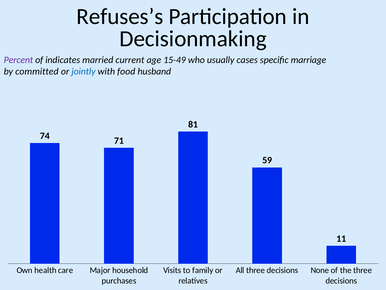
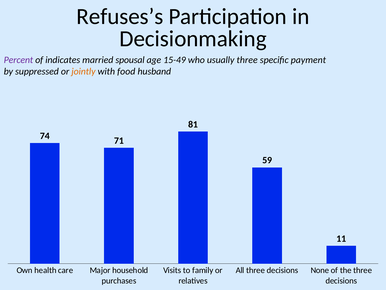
current: current -> spousal (130, 60)
usually cases: cases -> three (247, 60)
marriage: marriage -> payment (308, 60)
committed: committed -> suppressed (37, 71)
jointly colour: blue -> orange (83, 71)
